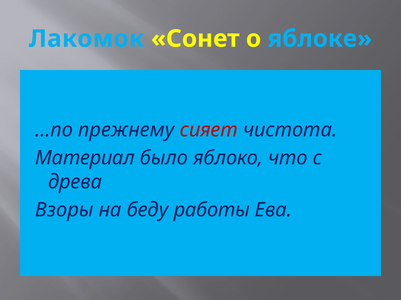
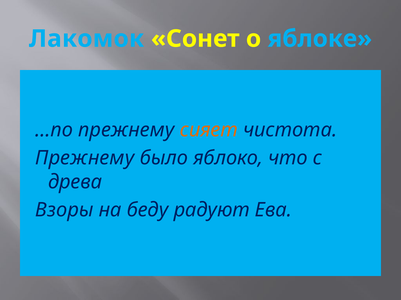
сияет colour: red -> orange (209, 130)
Материал: Материал -> Прежнему (85, 158)
работы: работы -> радуют (212, 210)
